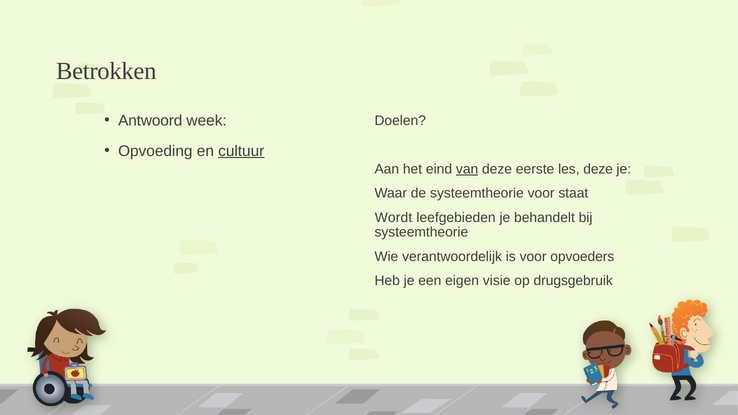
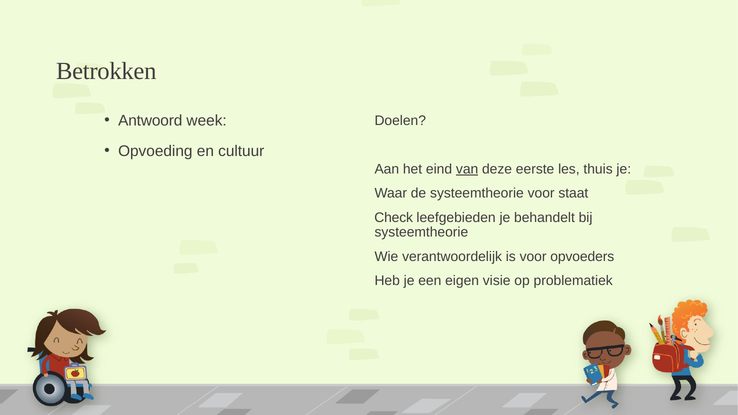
cultuur underline: present -> none (241, 151)
les deze: deze -> thuis (598, 169)
Wordt: Wordt -> Check (394, 218)
drugsgebruik: drugsgebruik -> problematiek (573, 281)
